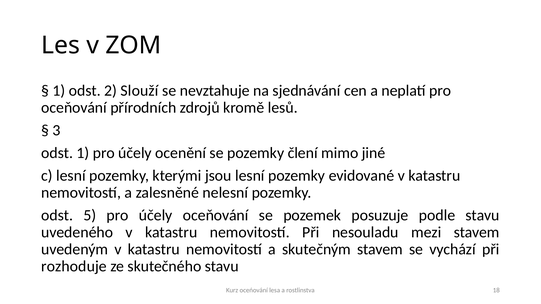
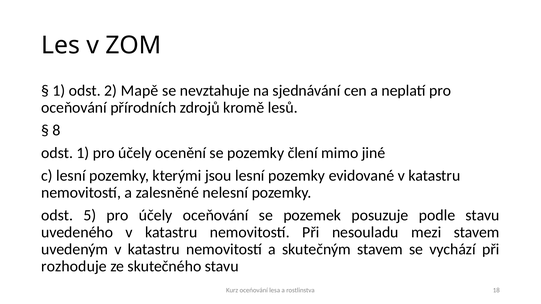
Slouží: Slouží -> Mapě (140, 91)
3: 3 -> 8 (57, 131)
